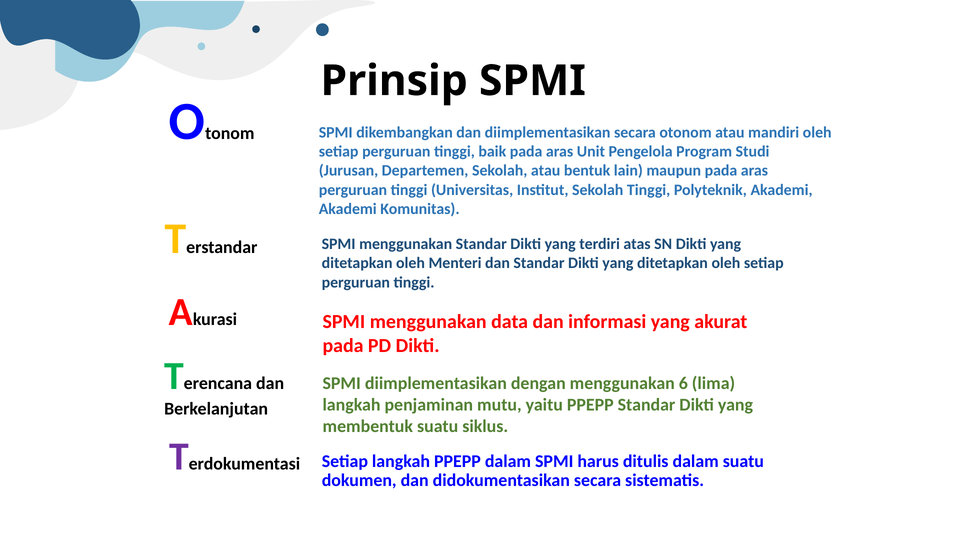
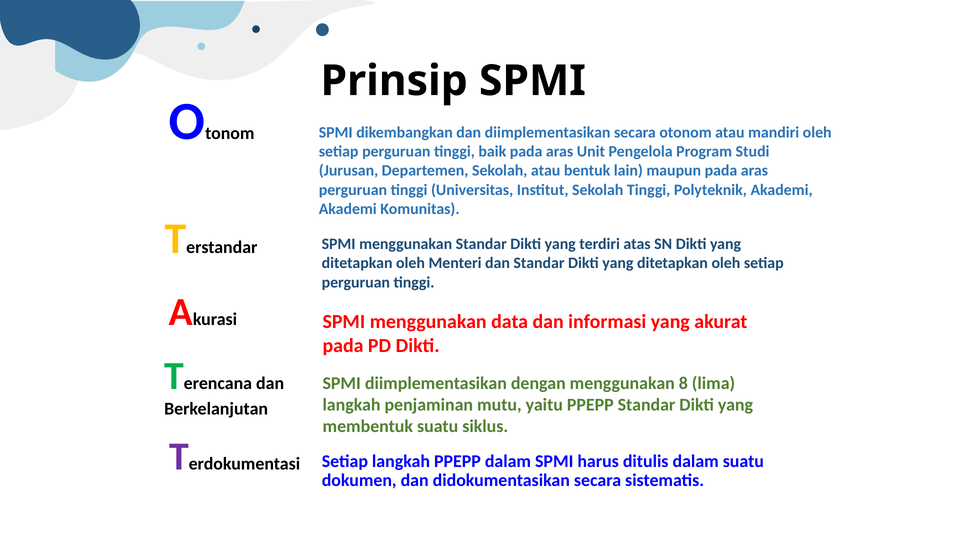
6: 6 -> 8 (683, 383)
